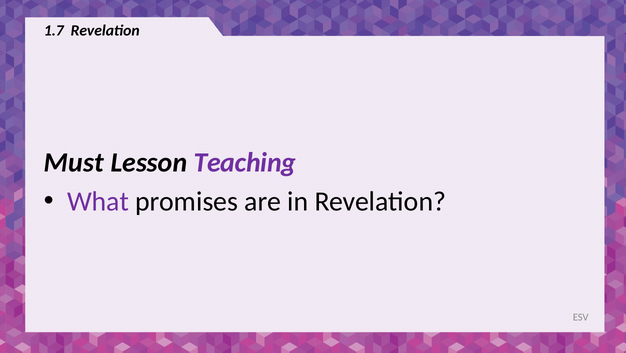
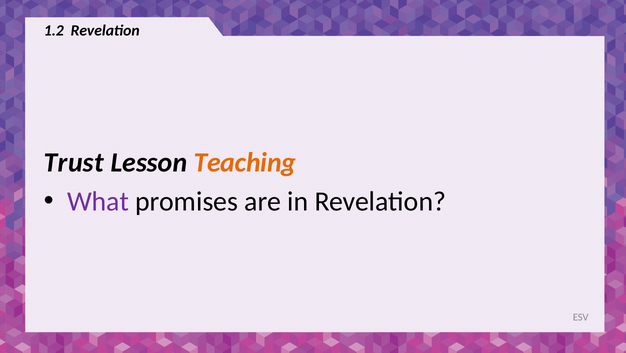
1.7: 1.7 -> 1.2 (54, 30)
Must: Must -> Trust (74, 163)
Teaching colour: purple -> orange (245, 163)
